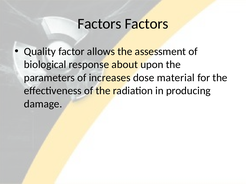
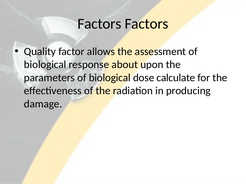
parameters of increases: increases -> biological (110, 78)
material: material -> calculate (176, 78)
